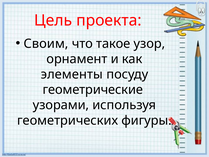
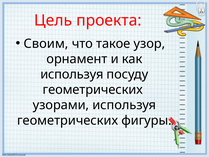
элементы: элементы -> используя (72, 74)
геометрические: геометрические -> геометрических (93, 90)
